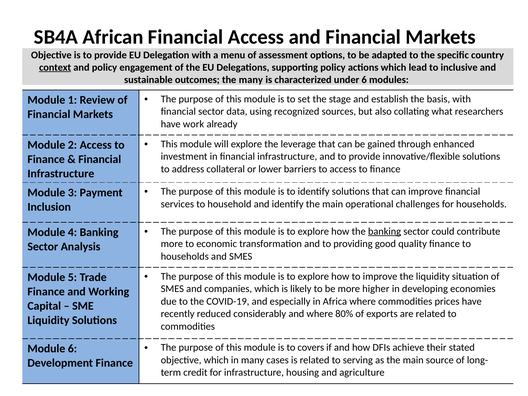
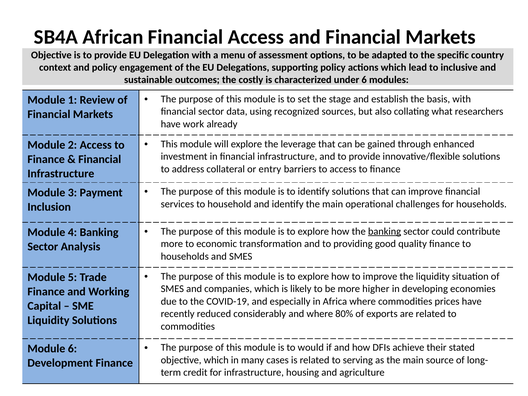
context underline: present -> none (55, 67)
the many: many -> costly (251, 80)
lower: lower -> entry (270, 169)
covers: covers -> would (311, 348)
